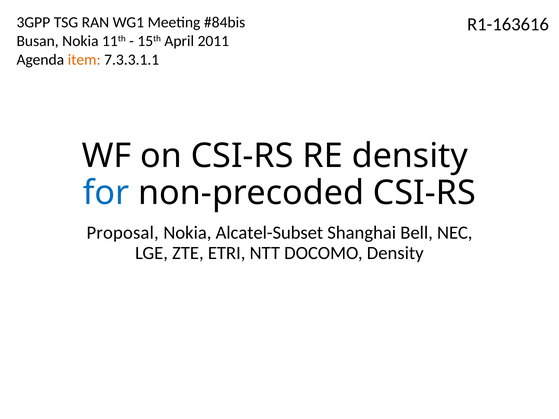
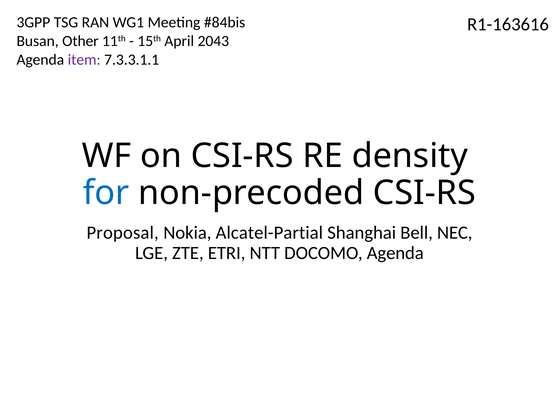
Busan Nokia: Nokia -> Other (80, 41)
2011: 2011 -> 2043 (213, 41)
item colour: orange -> purple (84, 60)
Alcatel-Subset: Alcatel-Subset -> Alcatel-Partial (269, 233)
DOCOMO Density: Density -> Agenda (395, 253)
